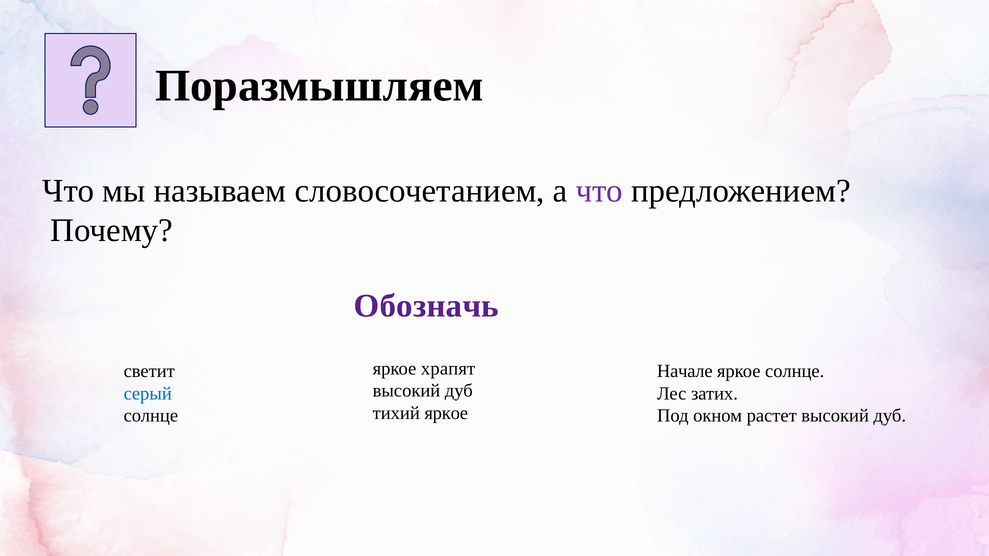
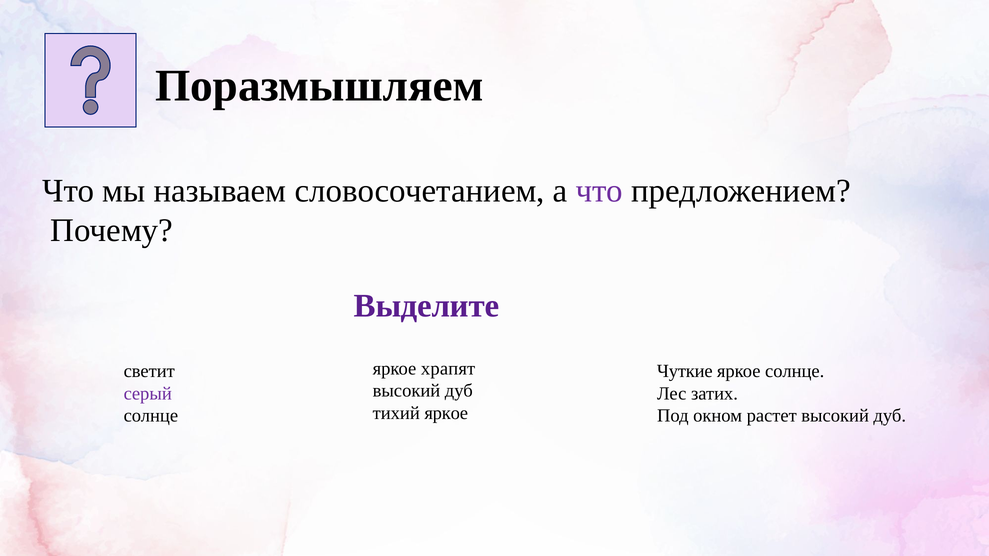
Обозначь: Обозначь -> Выделите (427, 306)
Начале: Начале -> Чуткие (685, 371)
серый colour: blue -> purple (148, 394)
